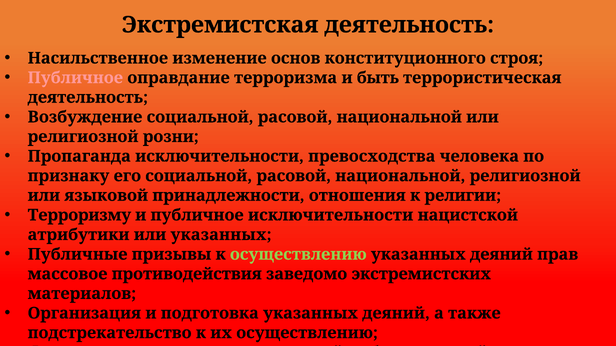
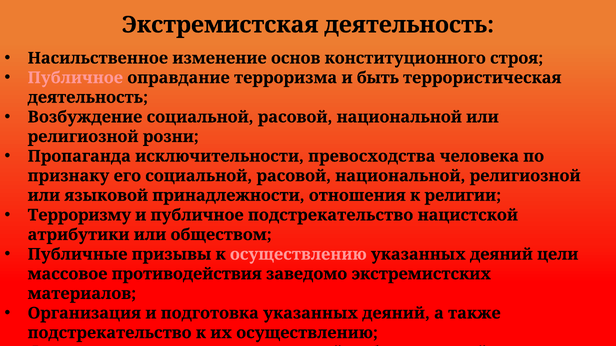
публичное исключительности: исключительности -> подстрекательство (331, 215)
или указанных: указанных -> обществом (221, 235)
осуществлению colour: light green -> pink (298, 255)
прав: прав -> цели (558, 255)
